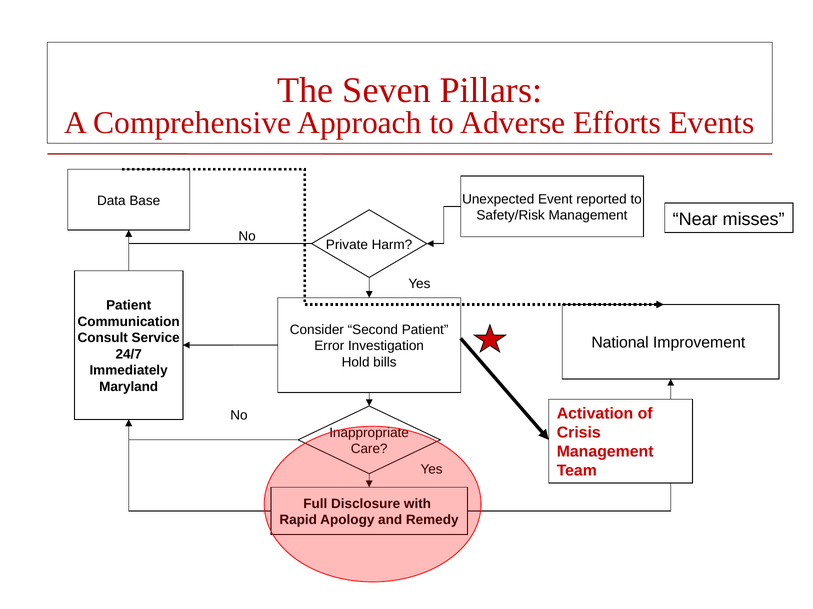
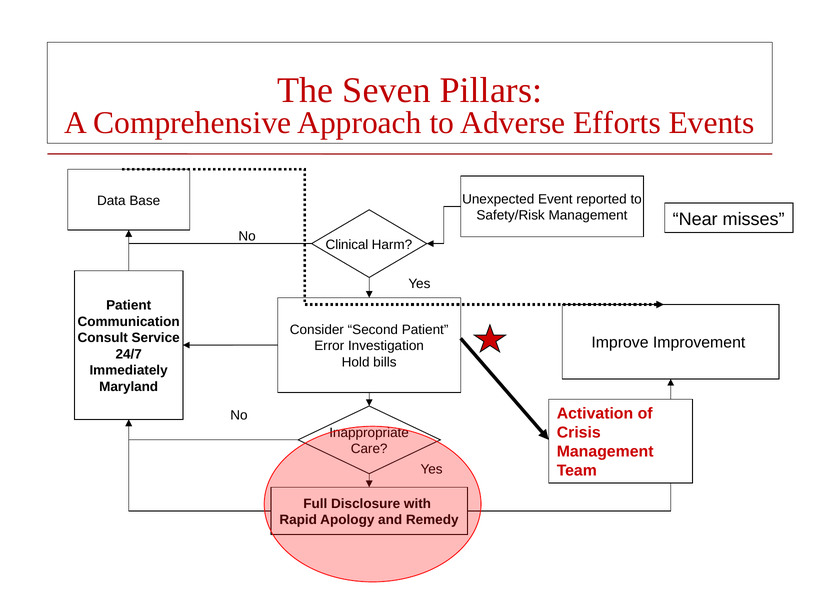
Private: Private -> Clinical (347, 245)
National: National -> Improve (620, 343)
